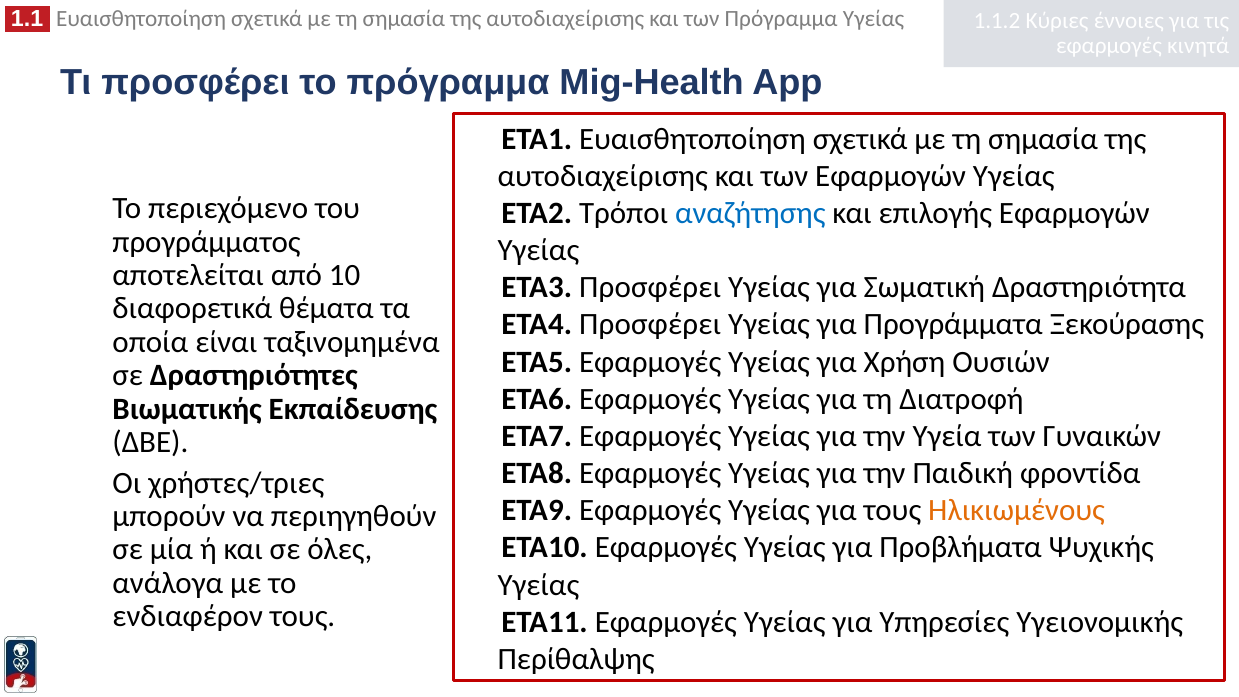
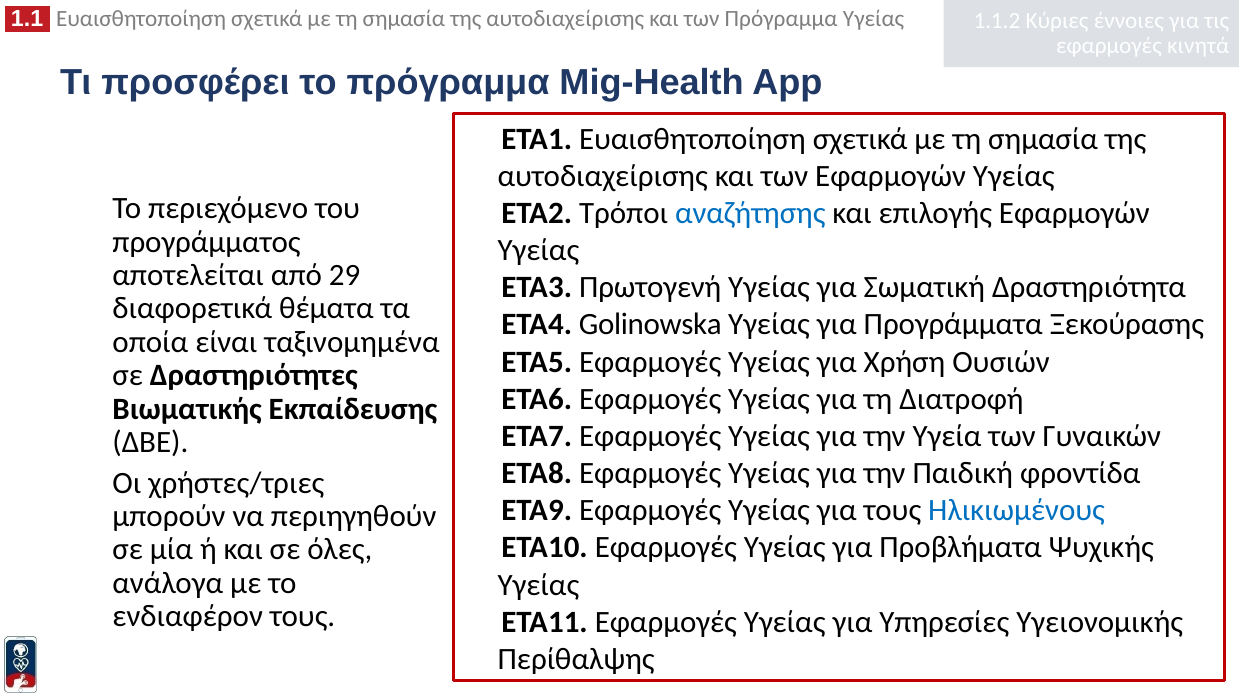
10: 10 -> 29 (345, 275)
Προσφέρει: Προσφέρει -> Πρωτογενή (650, 287)
Προσφέρει: Προσφέρει -> Golinowska (650, 325)
Ηλικιωμένους colour: orange -> blue (1016, 510)
